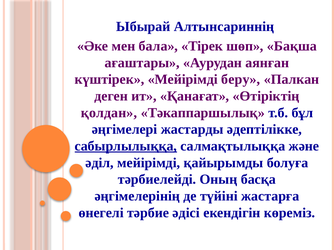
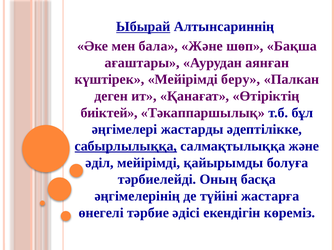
Ыбырай underline: none -> present (143, 27)
бала Тірек: Тірек -> Және (202, 46)
қолдан: қолдан -> биіктей (109, 113)
